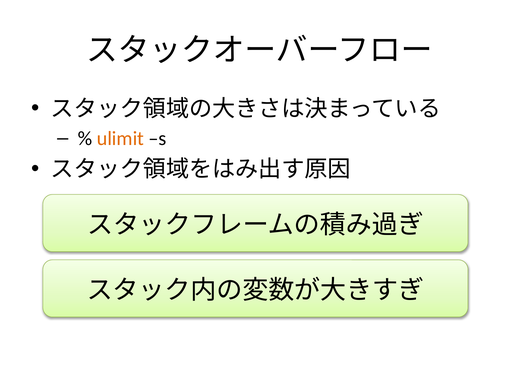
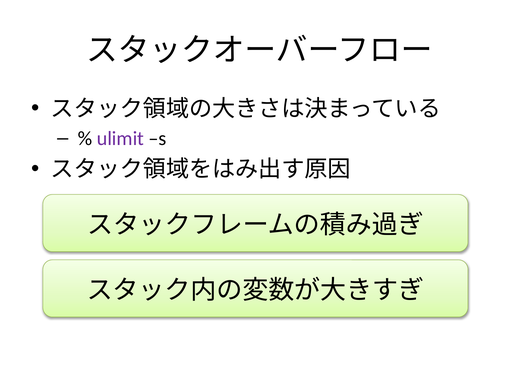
ulimit colour: orange -> purple (120, 139)
